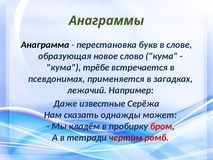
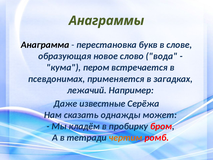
слово кума: кума -> вода (162, 56)
трёбе: трёбе -> пером (96, 67)
чертим colour: red -> orange (126, 137)
